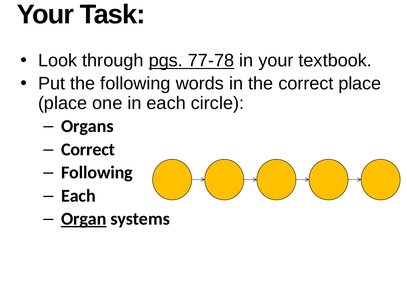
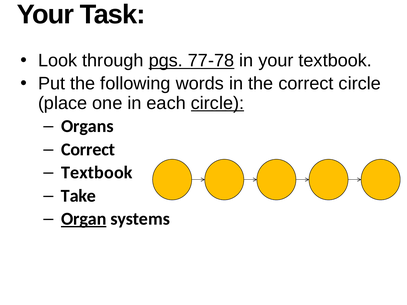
correct place: place -> circle (360, 84)
circle underline: none -> present (217, 103)
Following: Following -> Textbook (97, 173)
Each: Each -> Take (79, 196)
